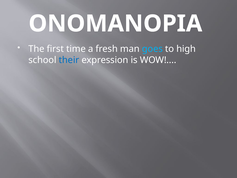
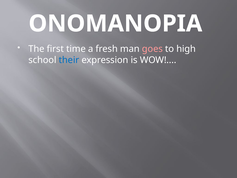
goes colour: light blue -> pink (152, 49)
